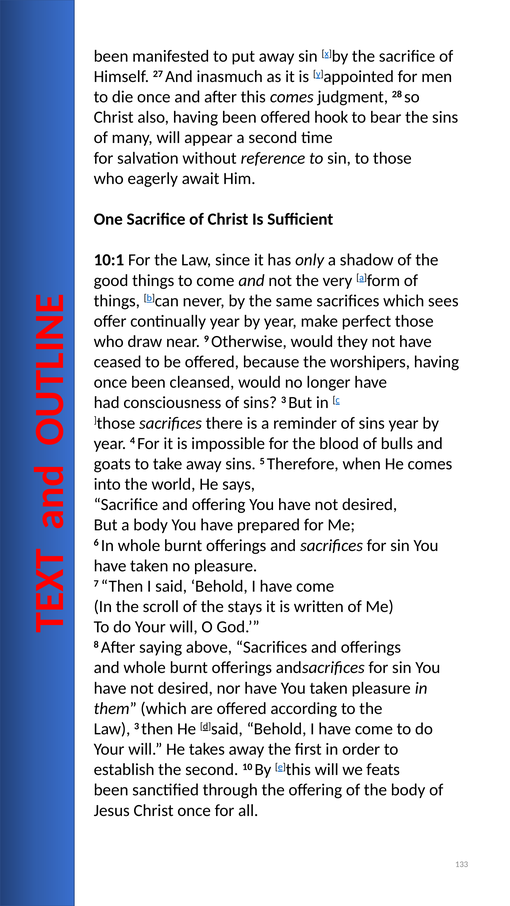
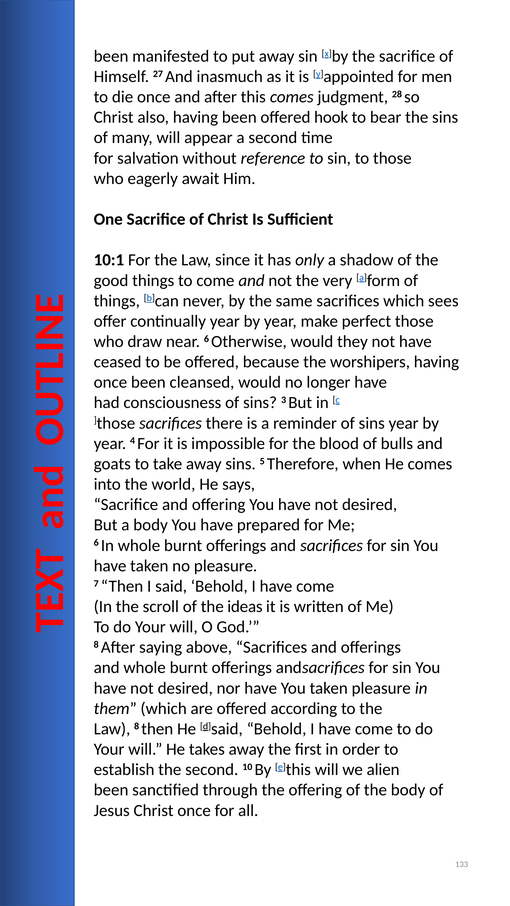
near 9: 9 -> 6 (206, 339)
stays: stays -> ideas (245, 607)
Law 3: 3 -> 8 (137, 727)
feats: feats -> alien (383, 770)
